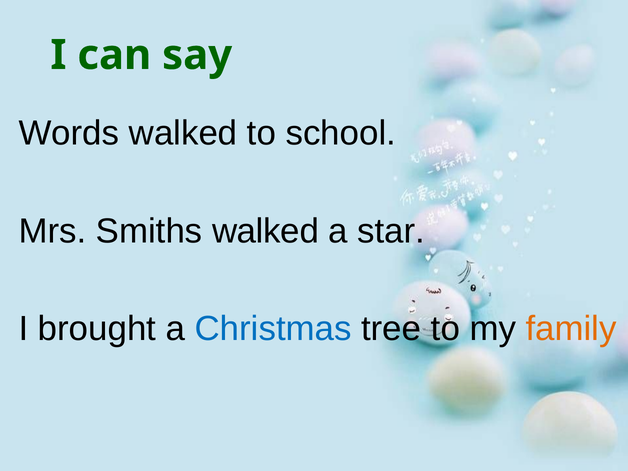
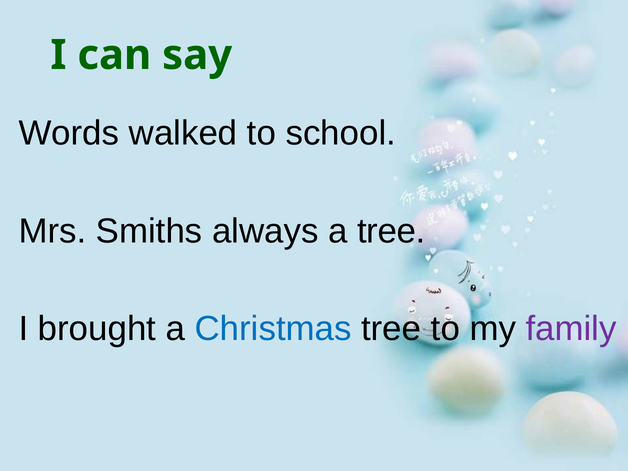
Smiths walked: walked -> always (265, 231)
a star: star -> tree (391, 231)
family colour: orange -> purple (571, 329)
